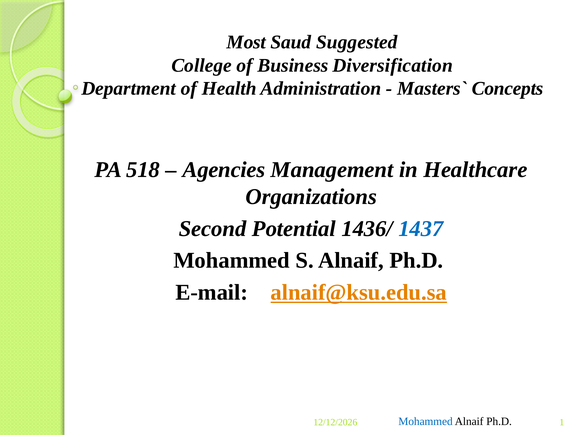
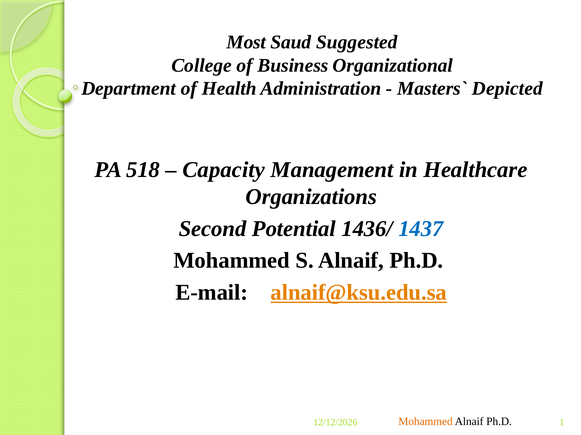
Diversification: Diversification -> Organizational (393, 65)
Concepts: Concepts -> Depicted (507, 89)
Agencies: Agencies -> Capacity (224, 170)
Mohammed colour: blue -> orange (426, 422)
